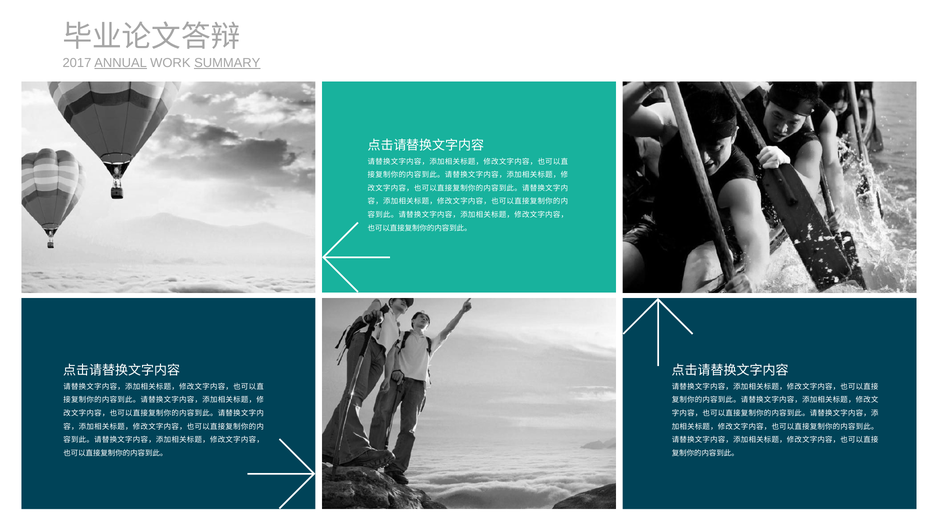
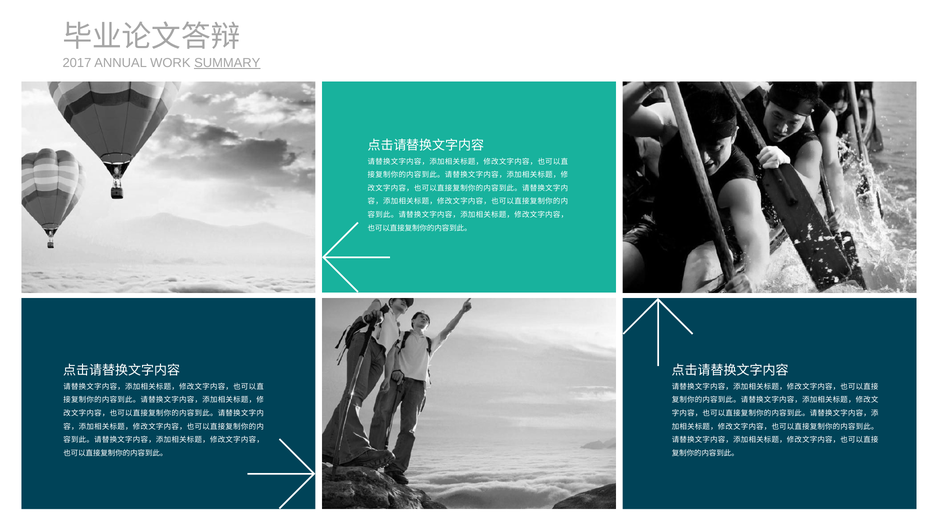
ANNUAL underline: present -> none (121, 63)
